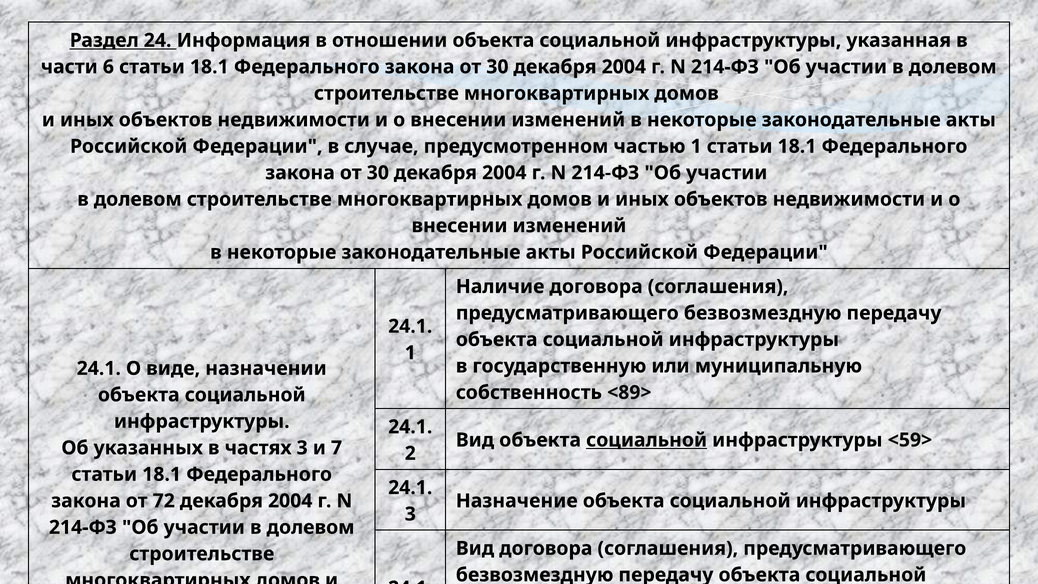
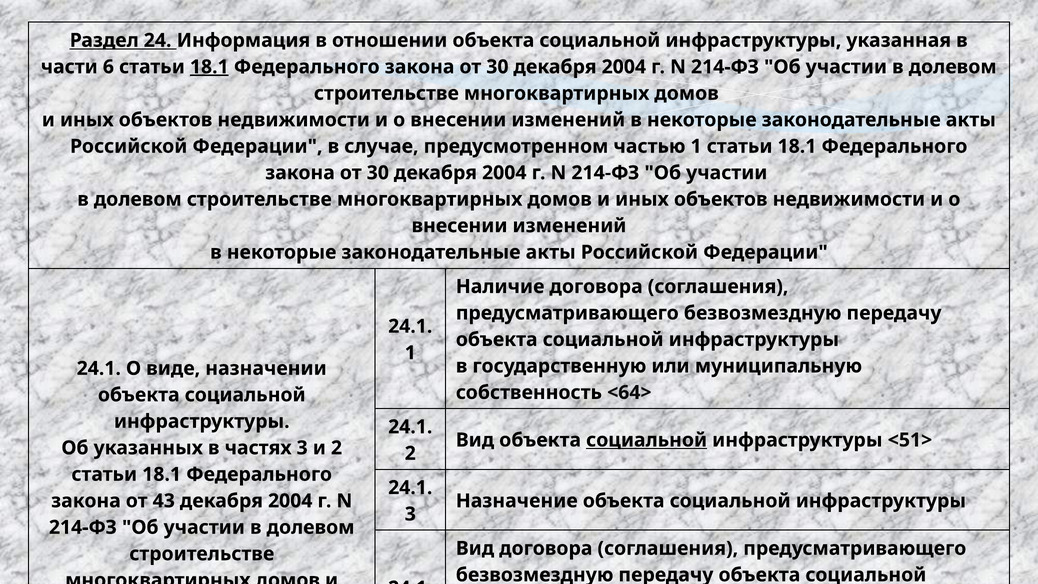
18.1 underline: none -> present (209, 67)
<89>: <89> -> <64> (629, 392)
<59>: <59> -> <51> (910, 440)
и 7: 7 -> 2 (337, 448)
72: 72 -> 43 (164, 501)
